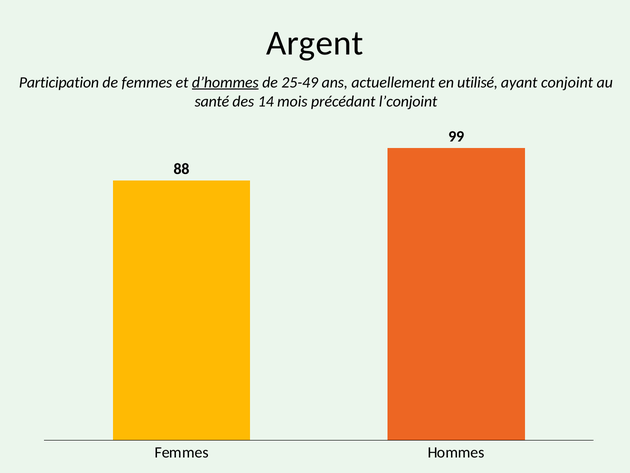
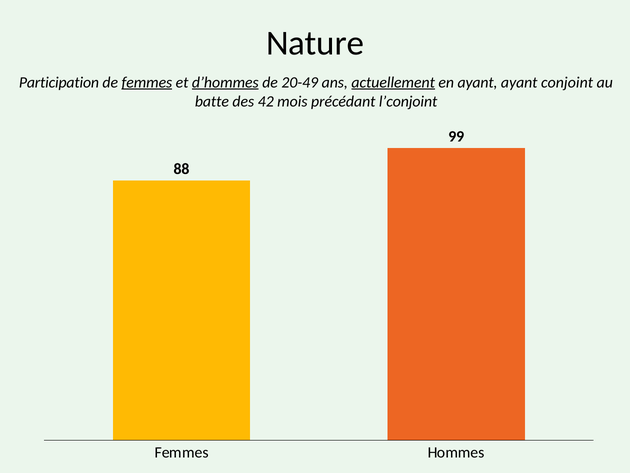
Argent: Argent -> Nature (315, 43)
femmes underline: none -> present (147, 82)
25-49: 25-49 -> 20-49 (300, 82)
actuellement underline: none -> present (393, 82)
en utilisé: utilisé -> ayant (478, 82)
santé: santé -> batte (212, 101)
14: 14 -> 42 (266, 101)
